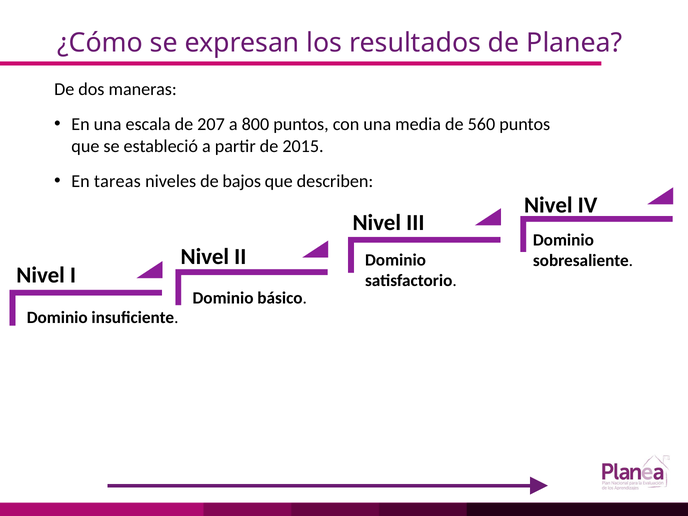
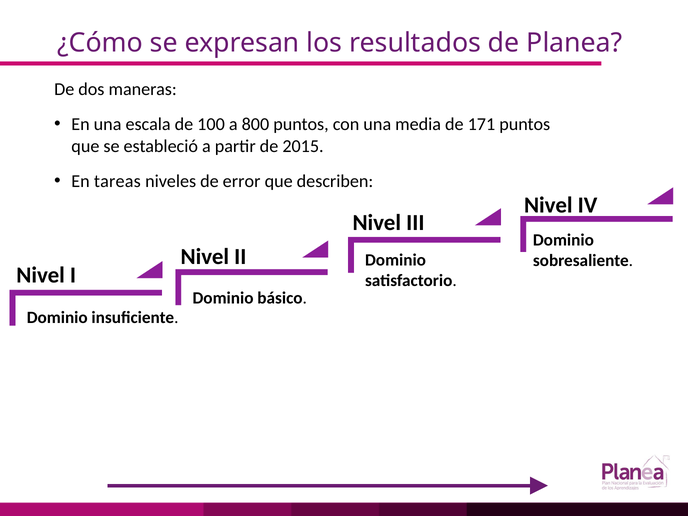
207: 207 -> 100 (211, 124)
560: 560 -> 171 (481, 124)
bajos: bajos -> error (242, 181)
